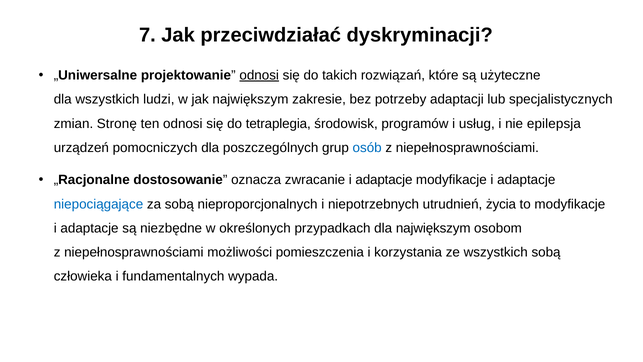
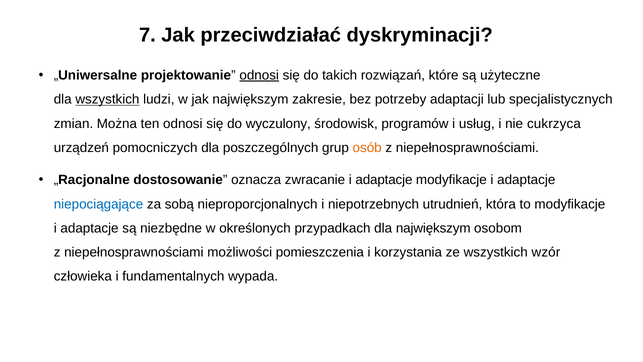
wszystkich underline: none -> present (107, 99)
Stronę: Stronę -> Można (117, 124)
tetraplegia: tetraplegia -> wyczulony (278, 124)
epilepsja: epilepsja -> cukrzyca (554, 124)
osób colour: blue -> orange (367, 148)
życia: życia -> która (501, 204)
wszystkich sobą: sobą -> wzór (546, 252)
